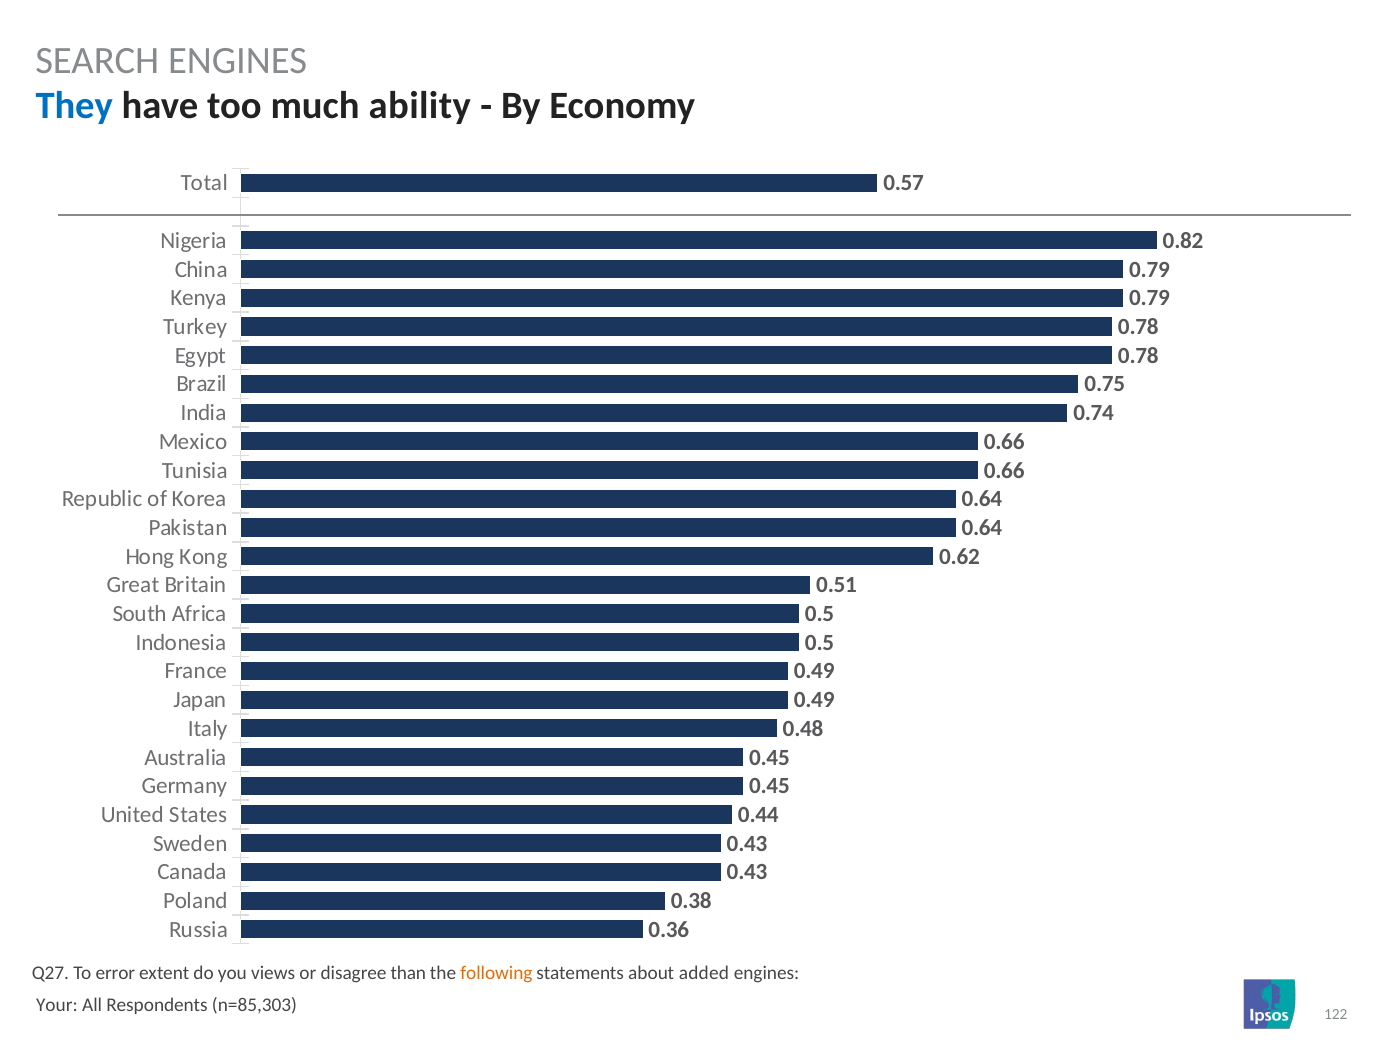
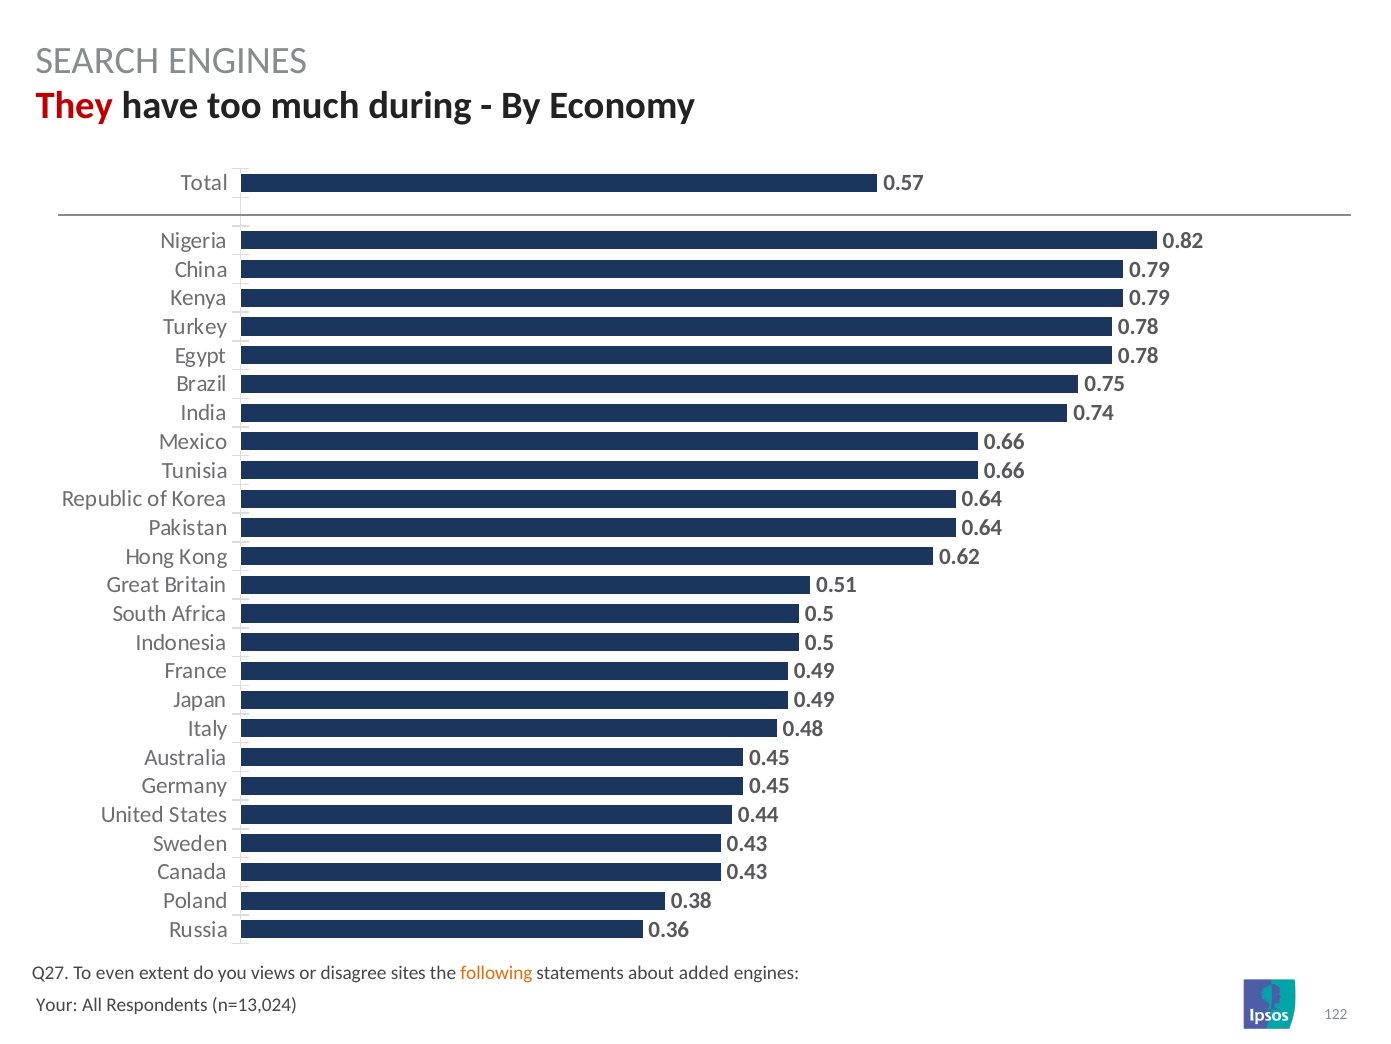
They colour: blue -> red (74, 106)
ability: ability -> during (420, 106)
error: error -> even (115, 972)
than: than -> sites (408, 972)
n=85,303: n=85,303 -> n=13,024 (254, 1004)
